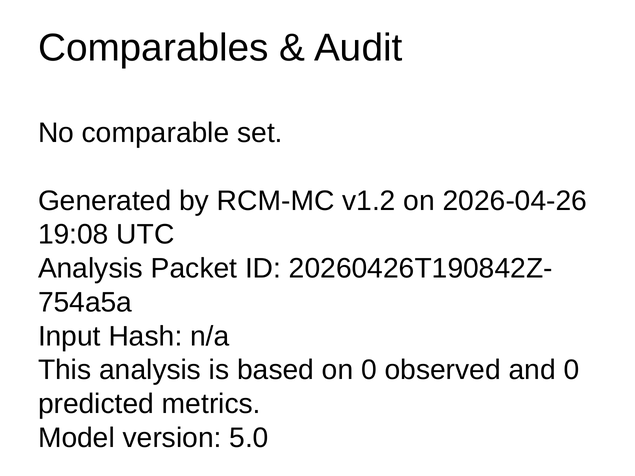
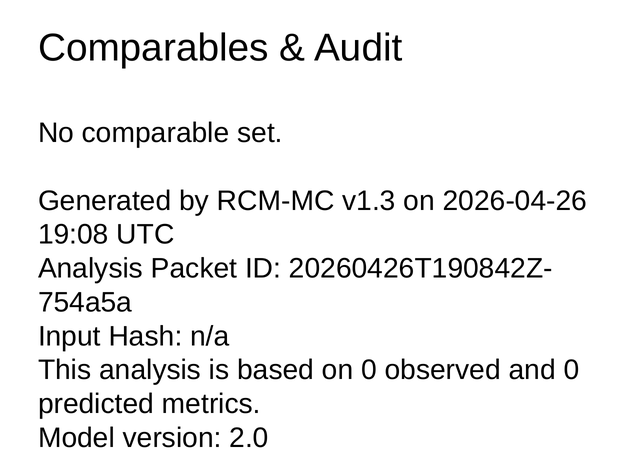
v1.2: v1.2 -> v1.3 (369, 201)
5.0: 5.0 -> 2.0 (249, 438)
